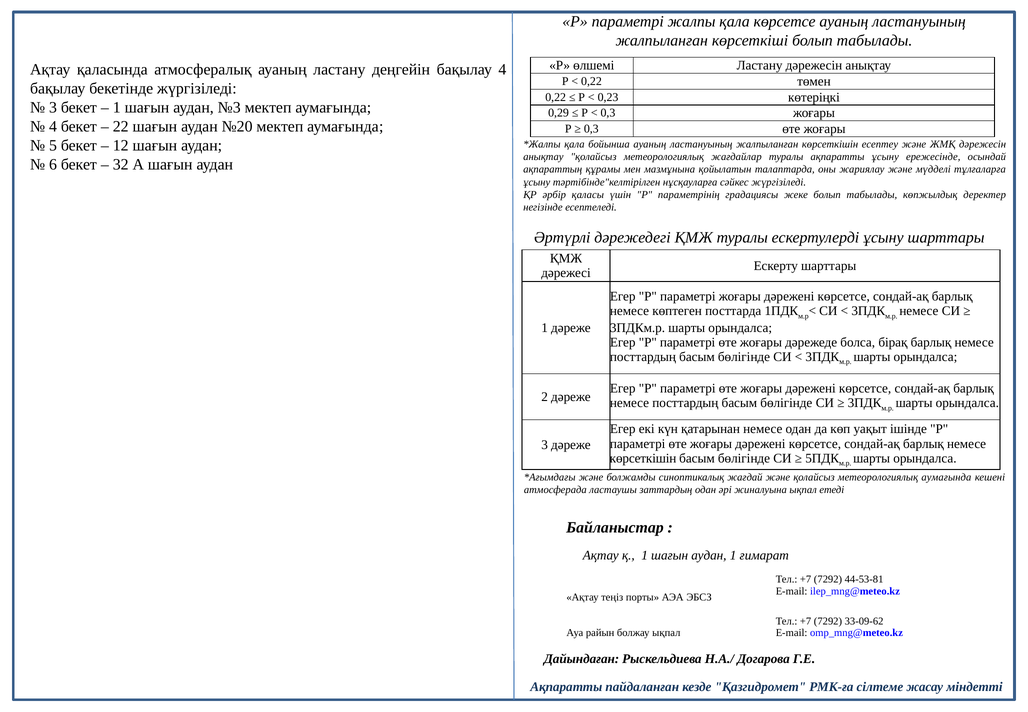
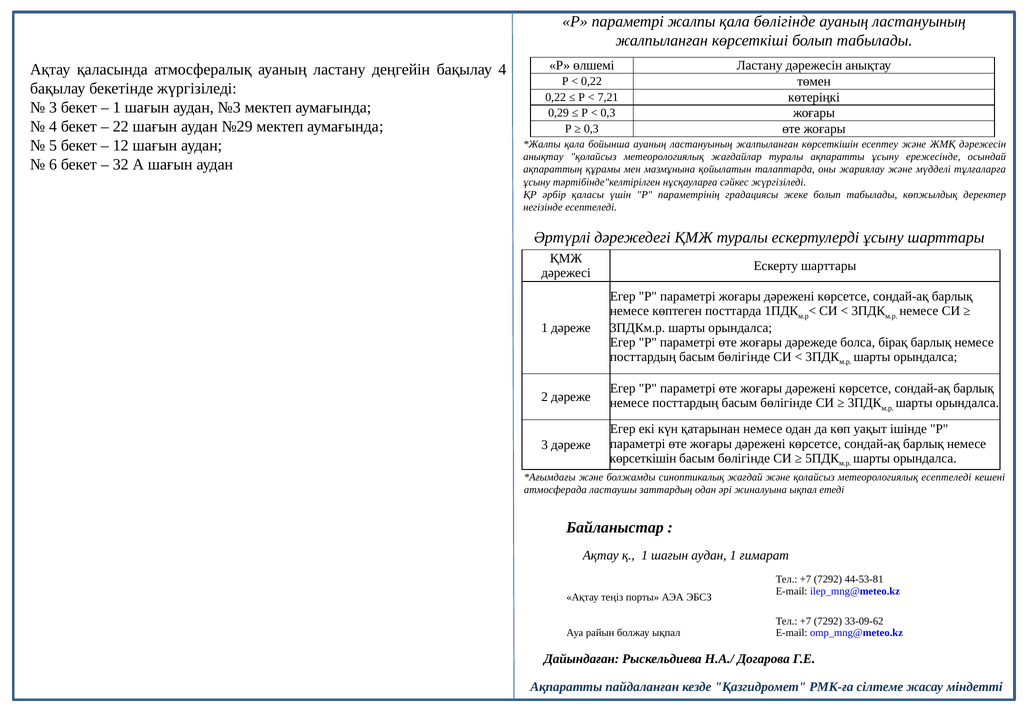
қала көрсетсе: көрсетсе -> бөлігінде (784, 22)
0,23: 0,23 -> 7,21 (608, 97)
№20: №20 -> №29 (237, 127)
метеорологиялық аумағында: аумағында -> есептеледі (946, 477)
